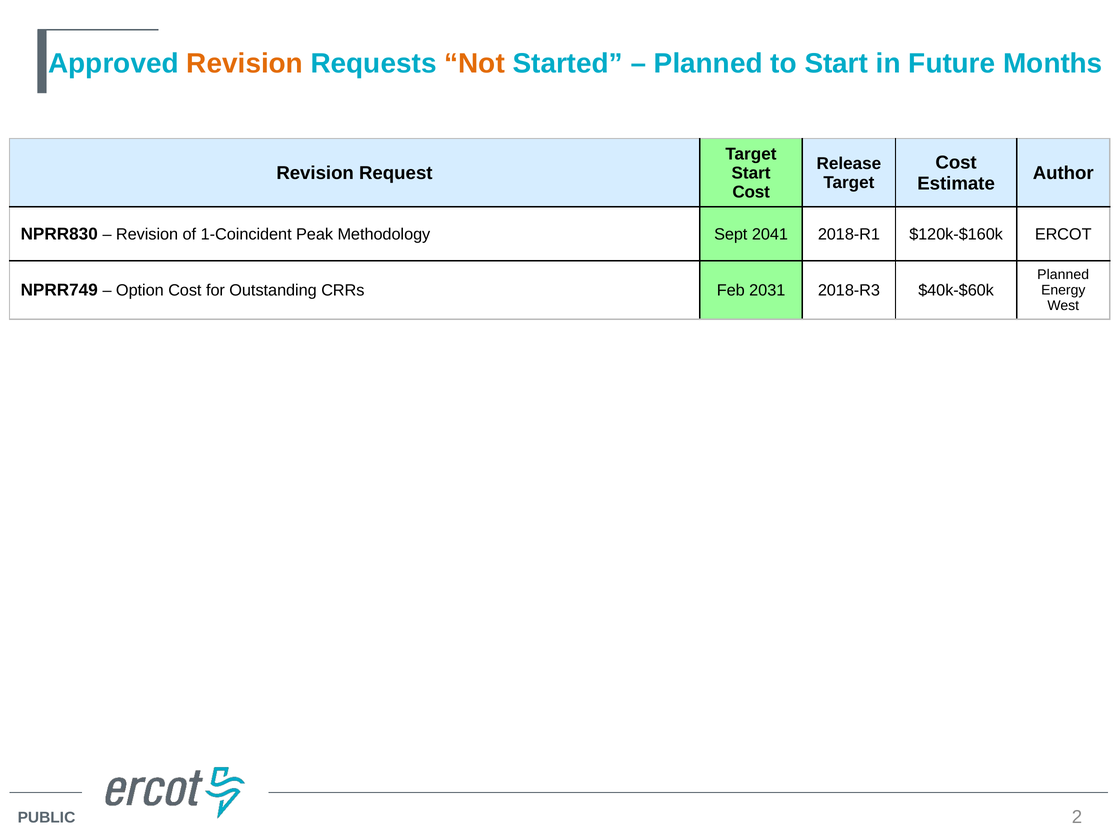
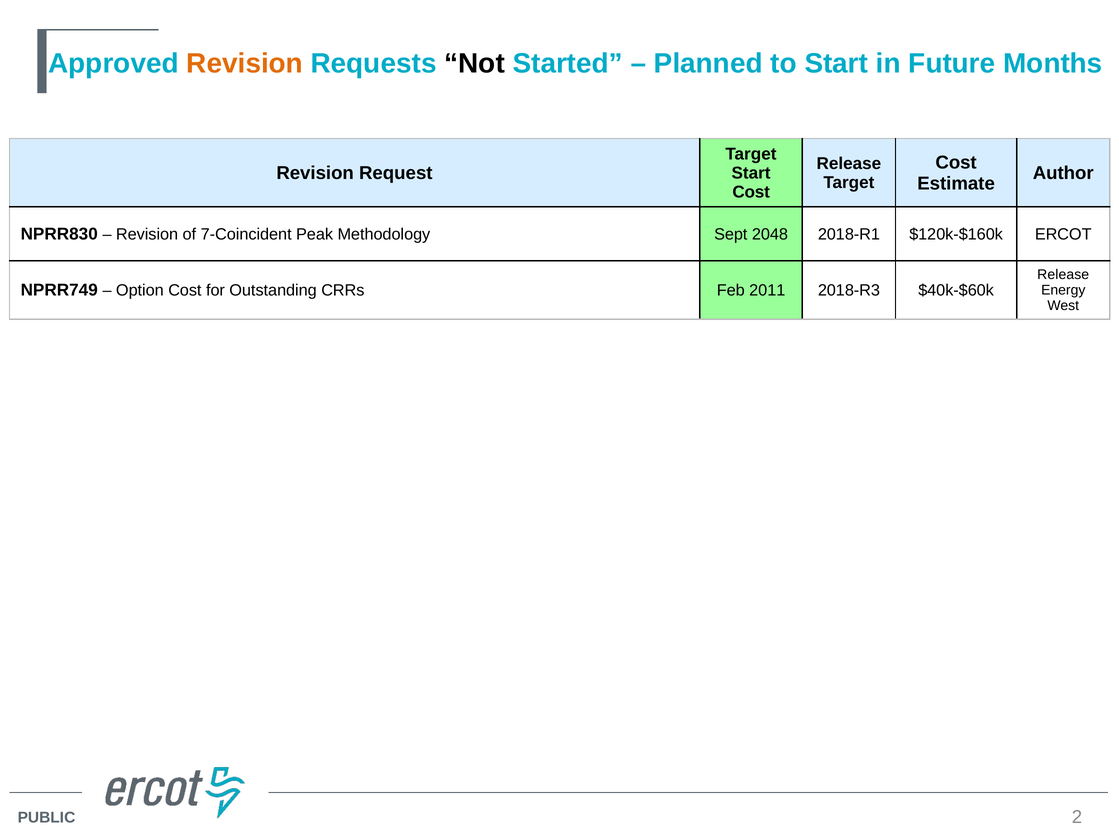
Not colour: orange -> black (475, 63)
1-Coincident: 1-Coincident -> 7-Coincident (246, 234)
2041: 2041 -> 2048 (770, 234)
Planned: Planned -> Release (1063, 275)
2031: 2031 -> 2011 (767, 290)
